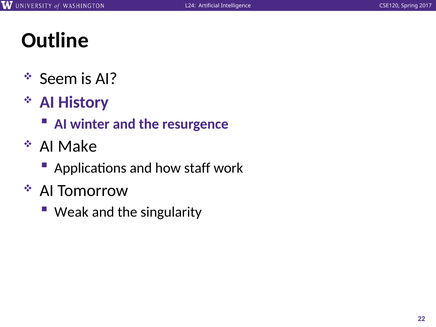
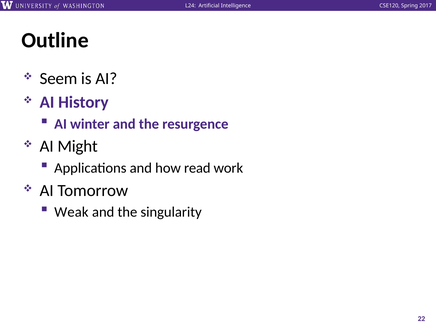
Make: Make -> Might (78, 146)
staff: staff -> read (197, 168)
